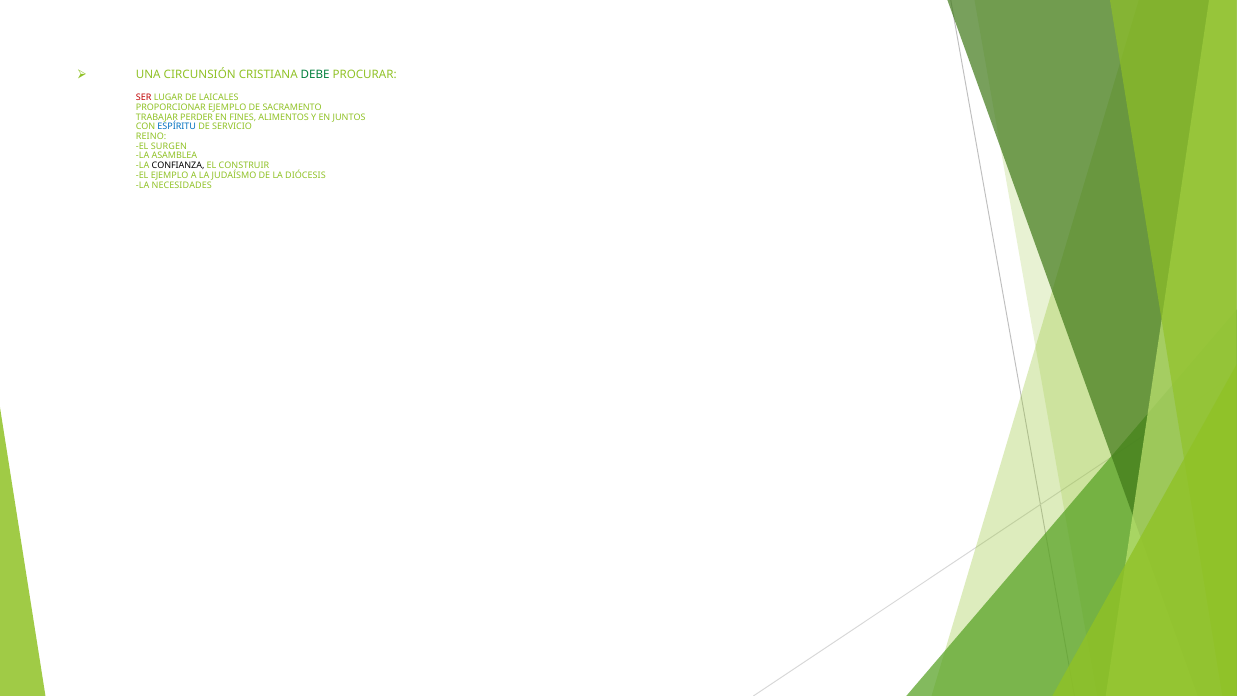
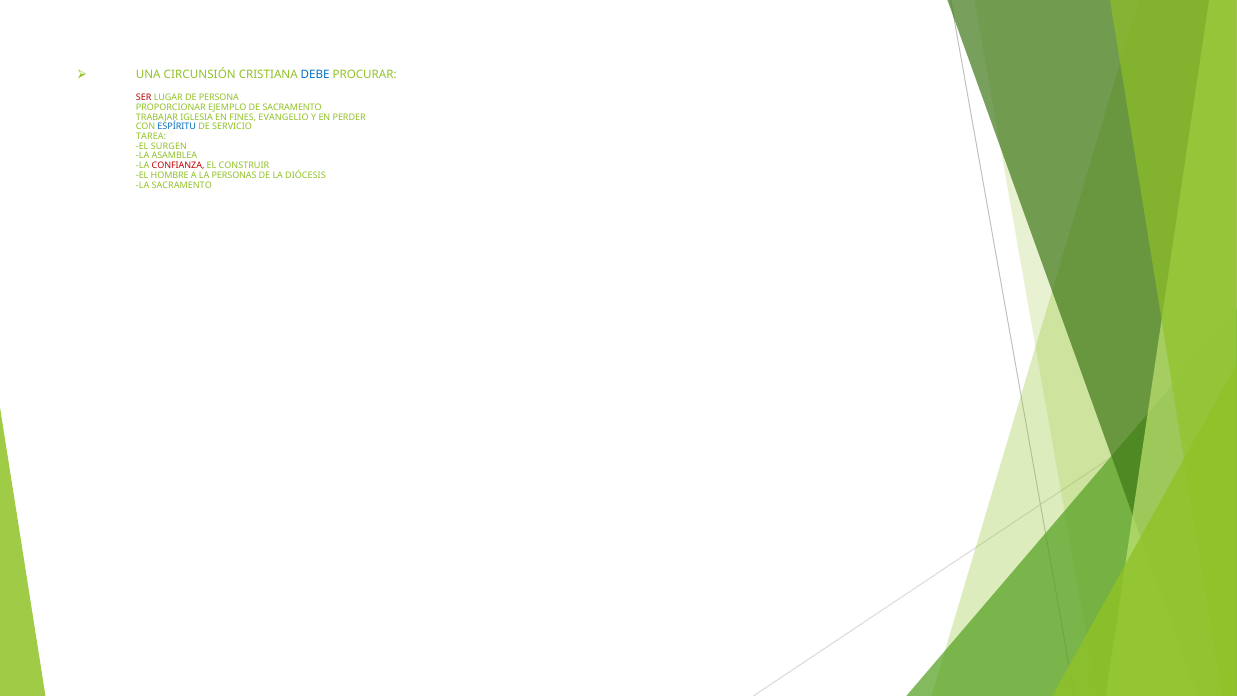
DEBE colour: green -> blue (315, 74)
LAICALES: LAICALES -> PERSONA (219, 98)
PERDER: PERDER -> IGLESIA (197, 117)
ALIMENTOS: ALIMENTOS -> EVANGELIO (284, 117)
JUNTOS: JUNTOS -> PERDER (349, 117)
REINO: REINO -> TAREA (151, 137)
CONFIANZA colour: black -> red (178, 166)
EL EJEMPLO: EJEMPLO -> HOMBRE (170, 175)
JUDAÍSMO: JUDAÍSMO -> PERSONAS (234, 175)
LA NECESIDADES: NECESIDADES -> SACRAMENTO (182, 185)
